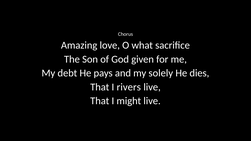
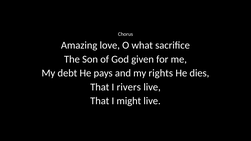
solely: solely -> rights (161, 73)
